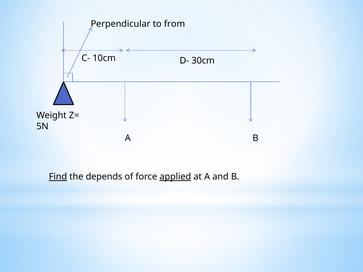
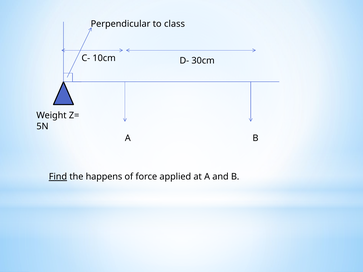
from: from -> class (174, 24)
depends: depends -> happens (104, 177)
applied underline: present -> none (175, 177)
